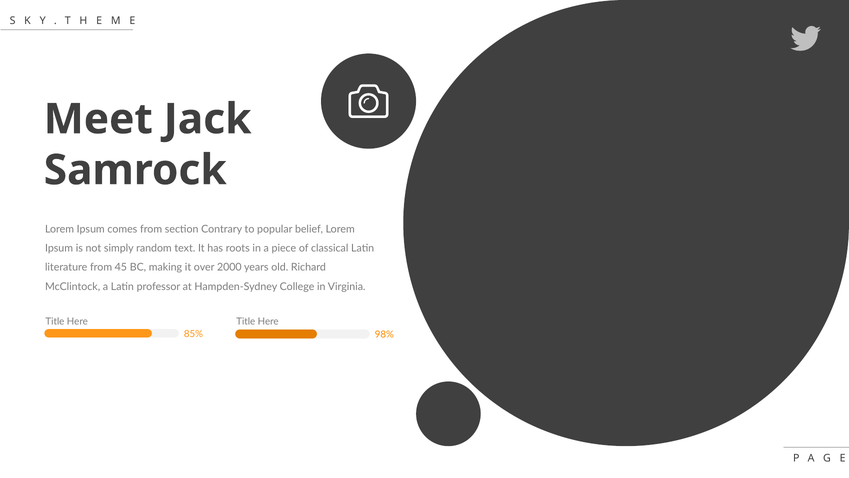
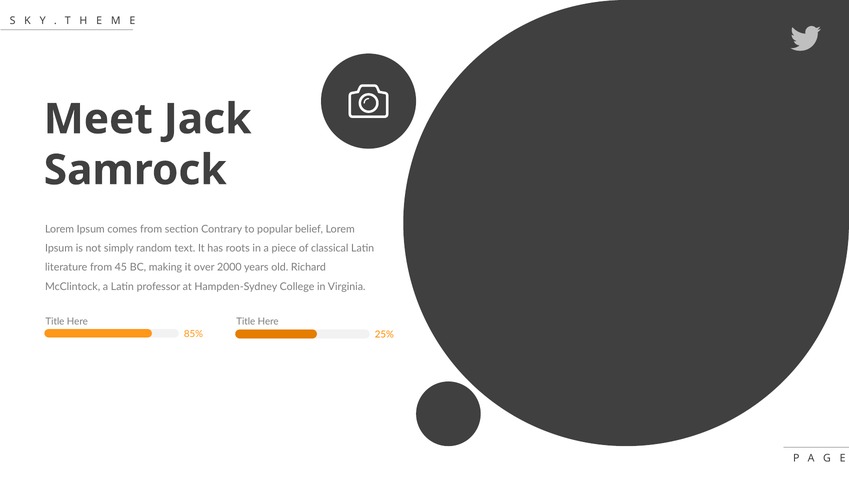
98%: 98% -> 25% (384, 334)
